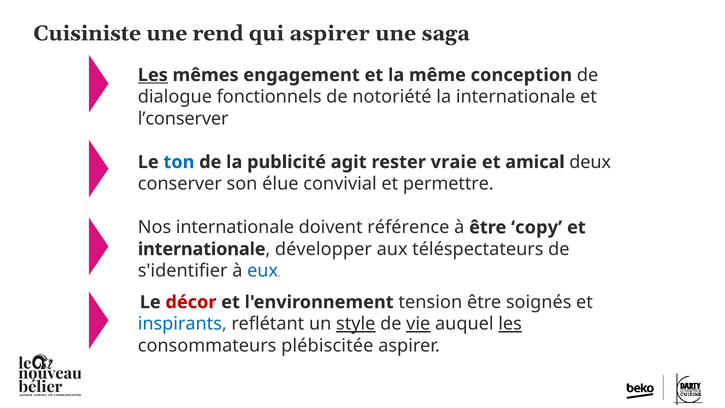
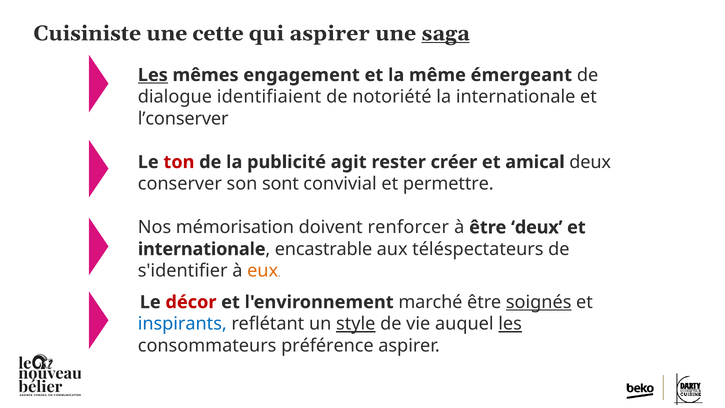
rend: rend -> cette (218, 33)
saga underline: none -> present (446, 33)
conception: conception -> émergeant (521, 75)
fonctionnels: fonctionnels -> identifiaient (269, 97)
ton colour: blue -> red (179, 162)
vraie: vraie -> créer (454, 162)
élue: élue -> sont (280, 184)
Nos internationale: internationale -> mémorisation (235, 227)
référence: référence -> renforcer (408, 227)
être copy: copy -> deux (537, 227)
développer: développer -> encastrable (324, 249)
eux colour: blue -> orange (263, 271)
tension: tension -> marché (430, 302)
soignés underline: none -> present (539, 302)
vie underline: present -> none (418, 324)
plébiscitée: plébiscitée -> préférence (327, 346)
